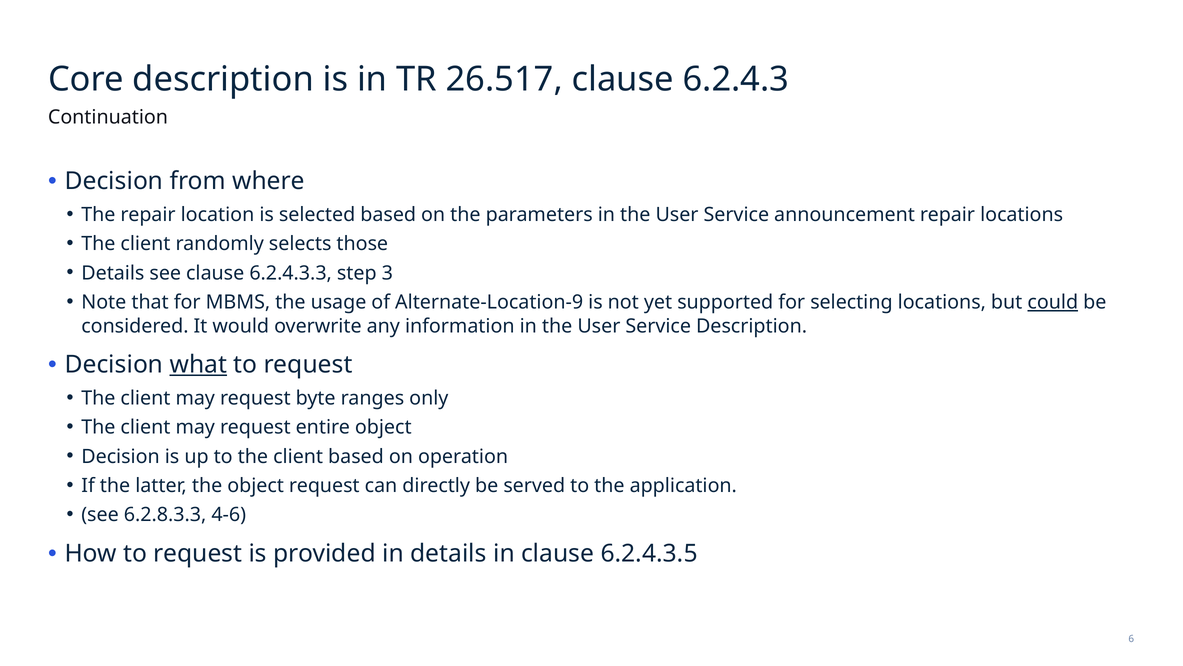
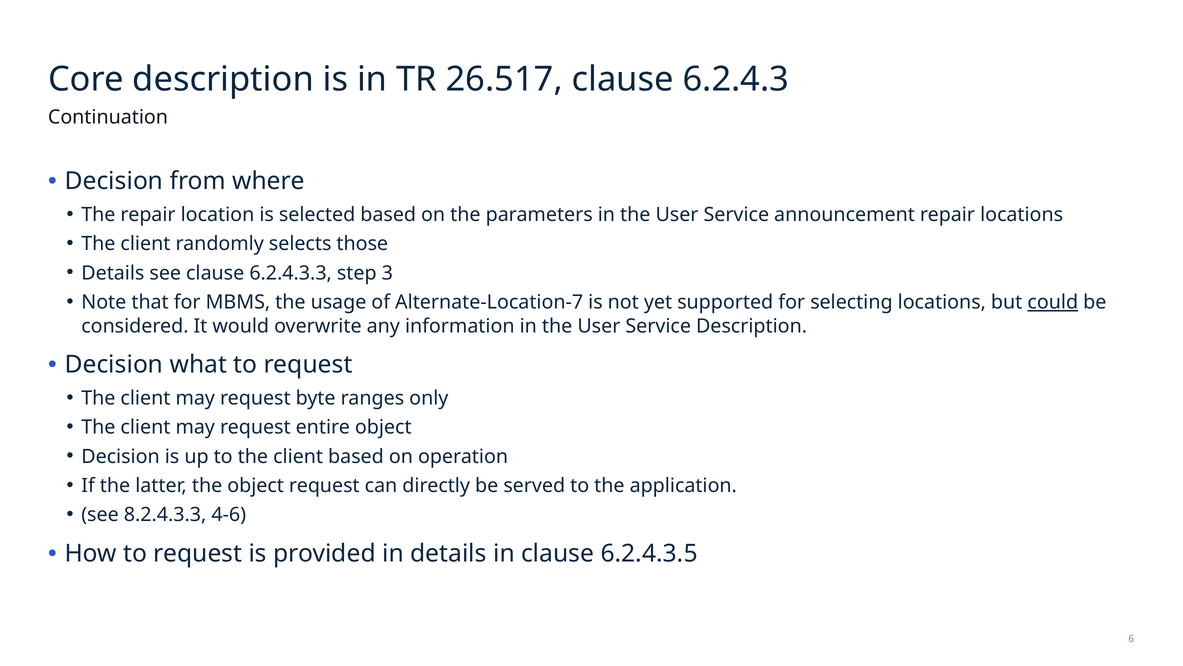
Alternate-Location-9: Alternate-Location-9 -> Alternate-Location-7 (489, 302)
what underline: present -> none (198, 364)
6.2.8.3.3: 6.2.8.3.3 -> 8.2.4.3.3 (165, 514)
